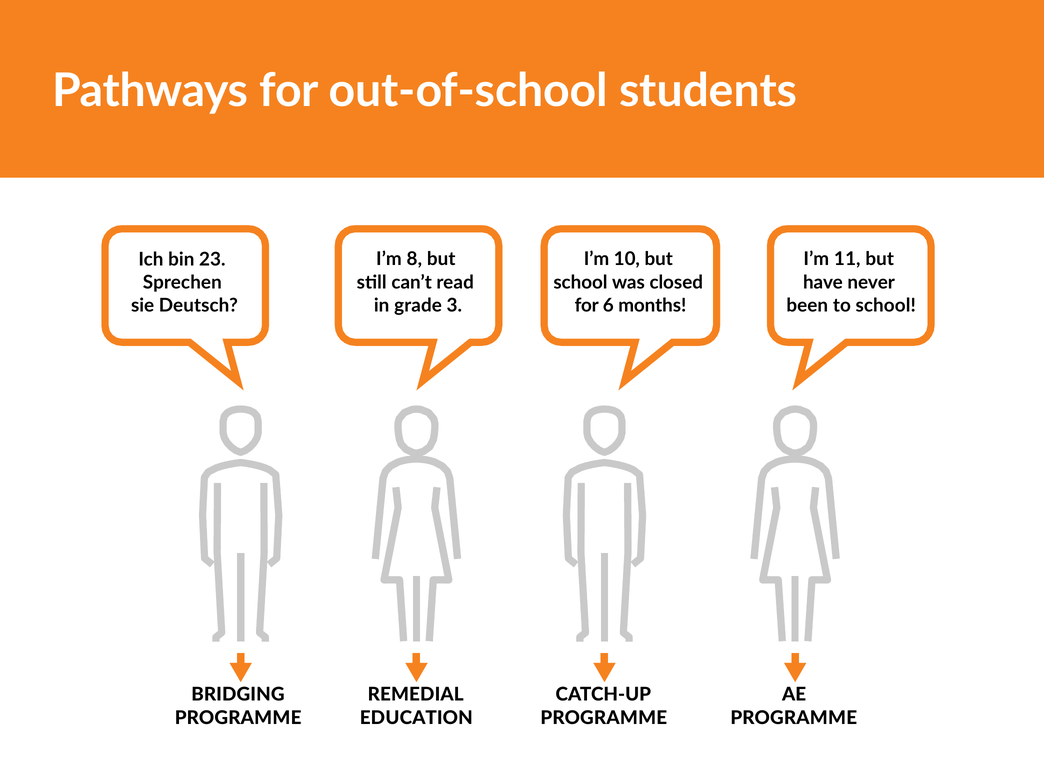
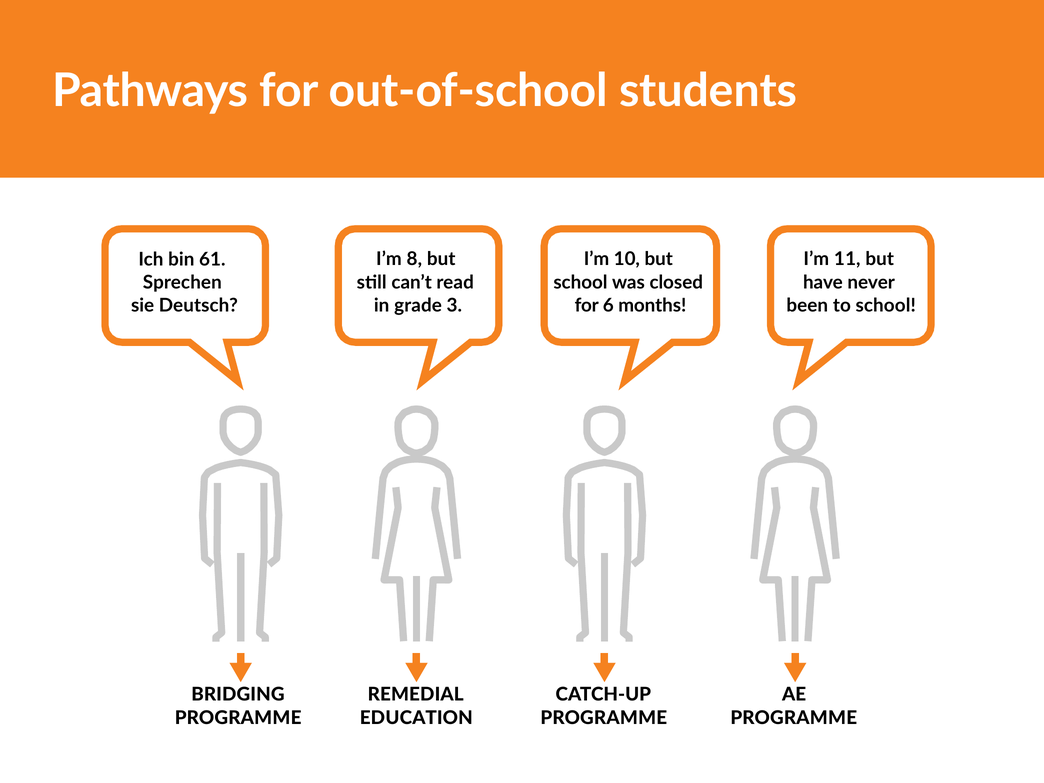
23: 23 -> 61 (212, 259)
